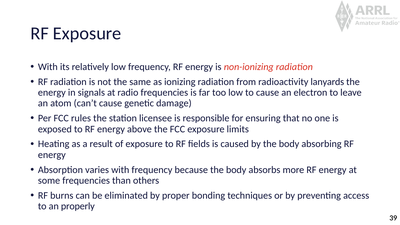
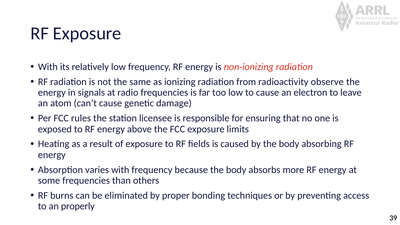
lanyards: lanyards -> observe (327, 82)
